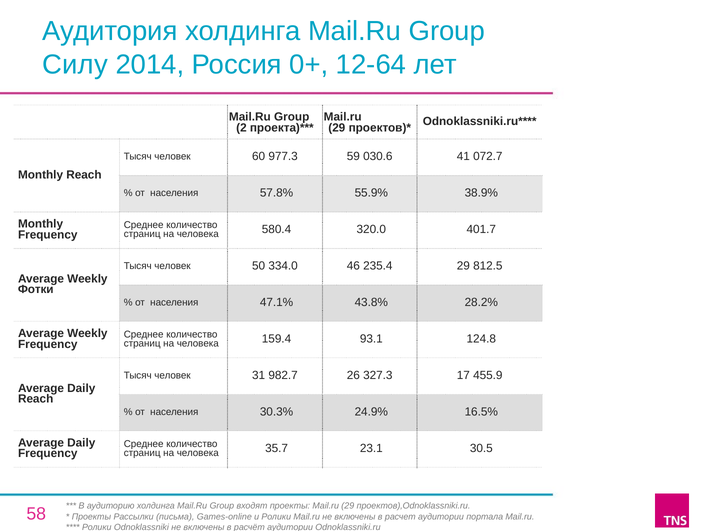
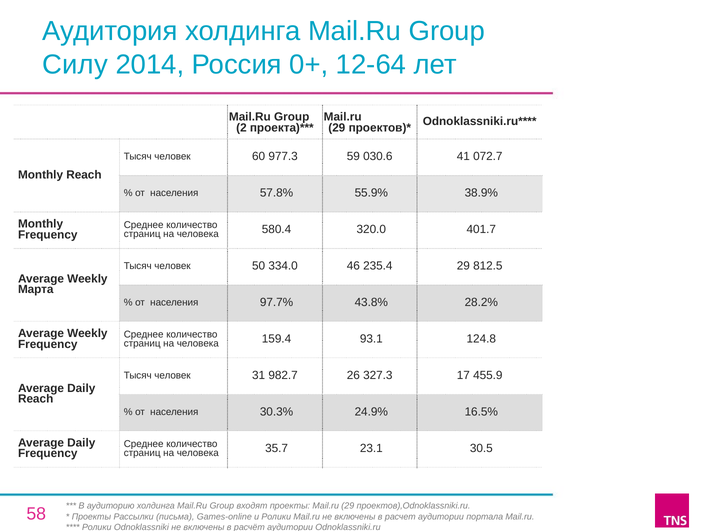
Фотки: Фотки -> Марта (36, 289)
47.1%: 47.1% -> 97.7% (277, 302)
